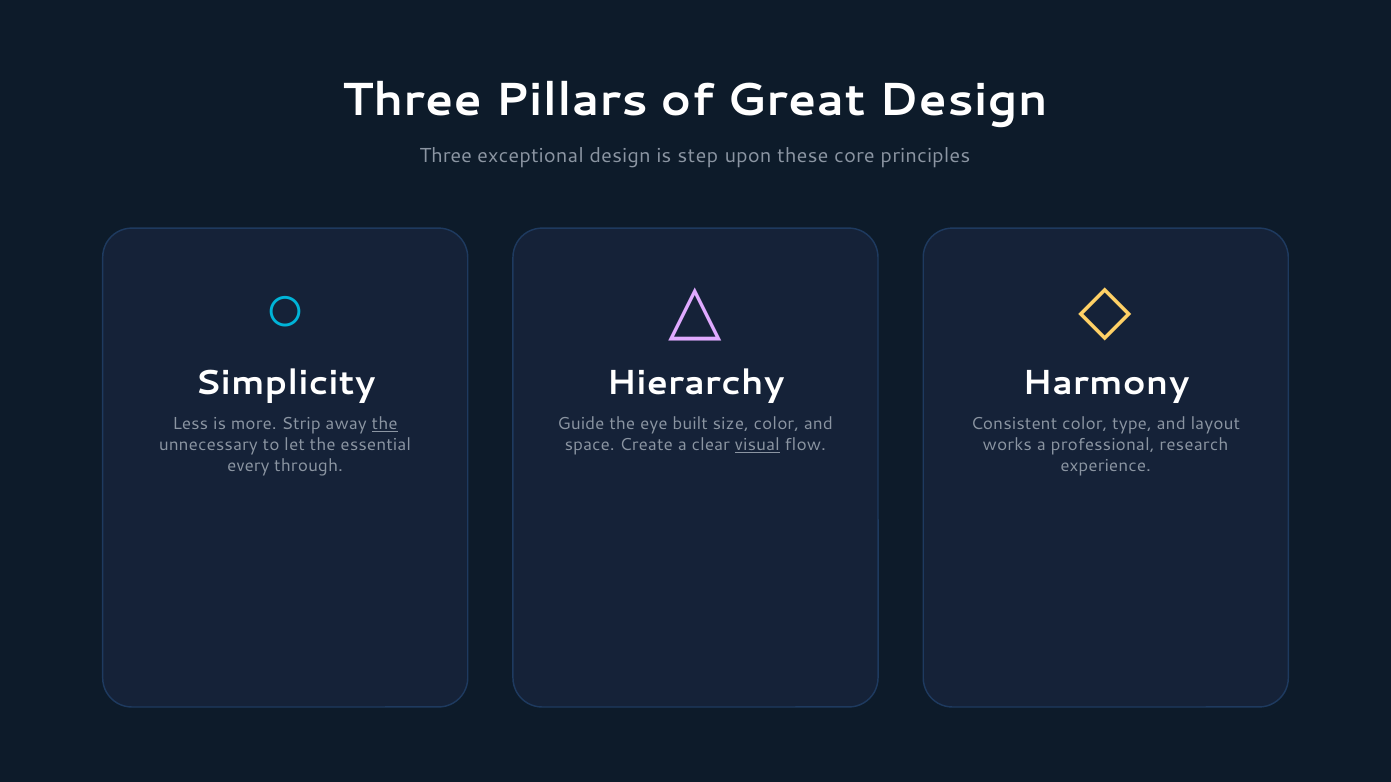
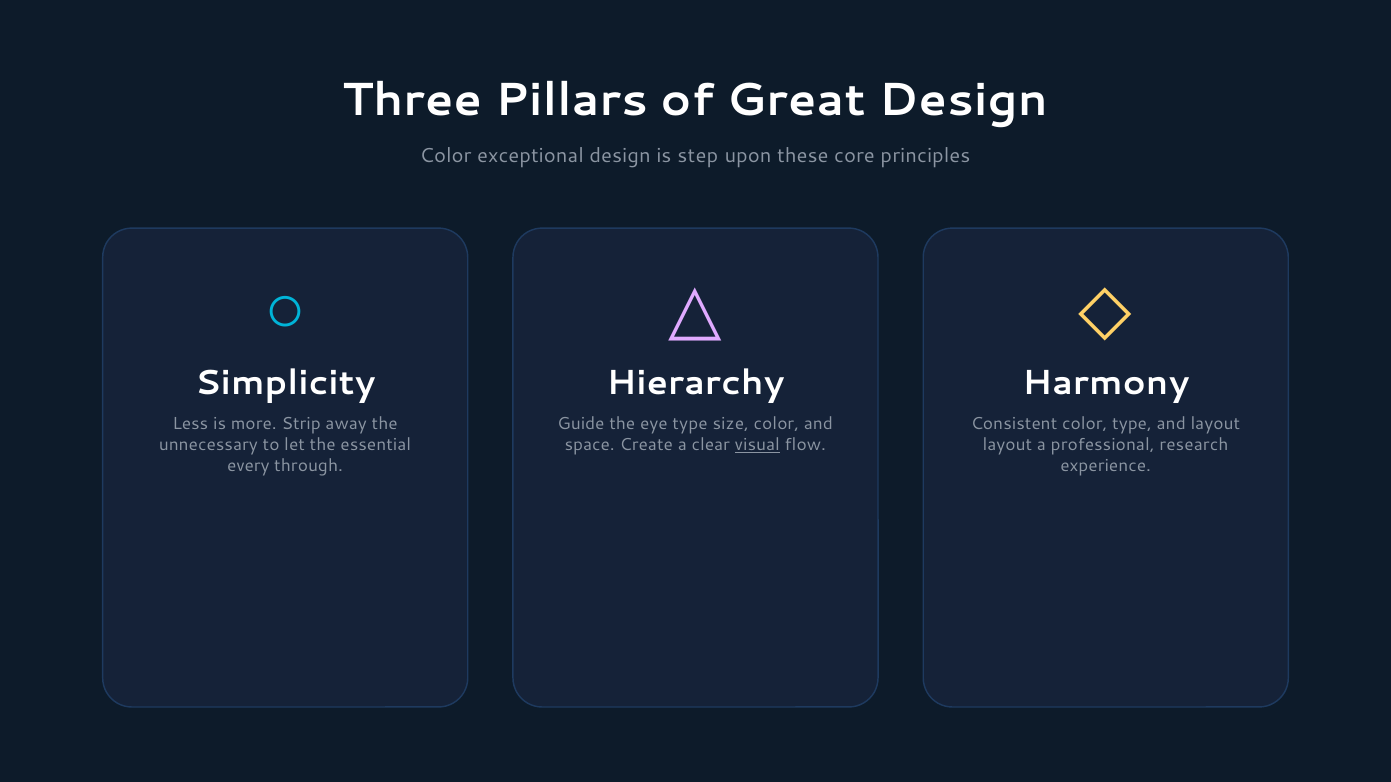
Three: Three -> Color (446, 156)
the underline: present -> none (385, 424)
eye built: built -> type (690, 424)
works: works -> layout (1007, 445)
